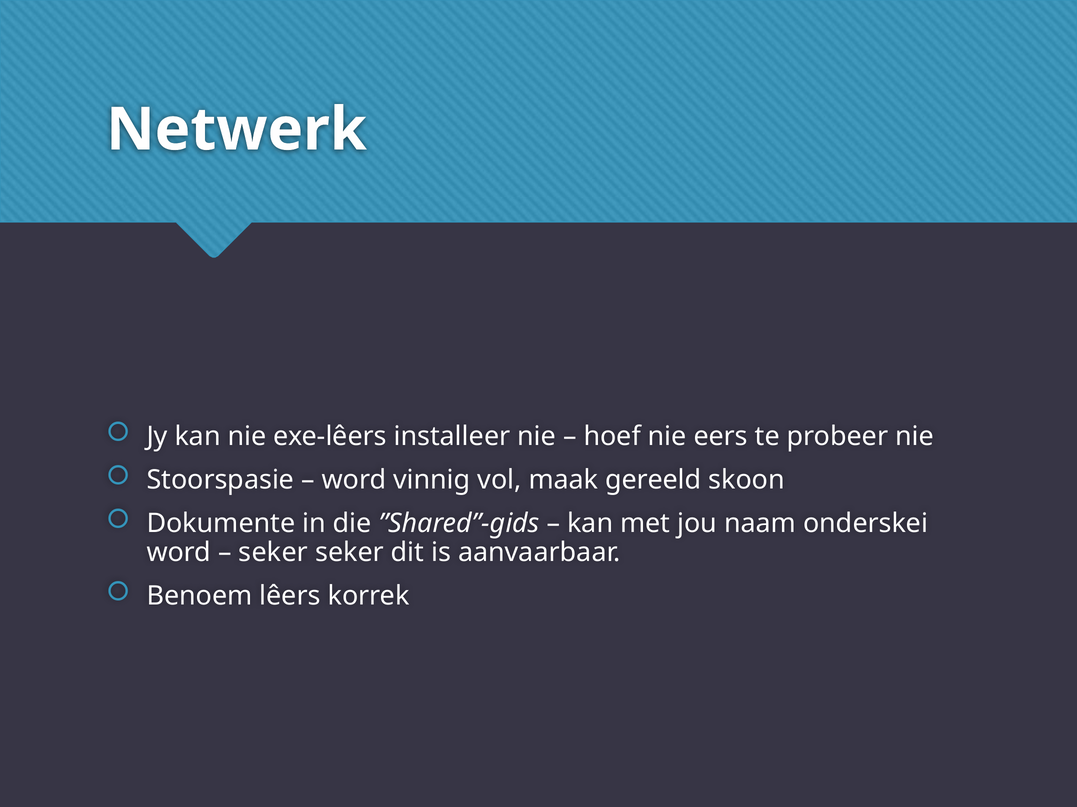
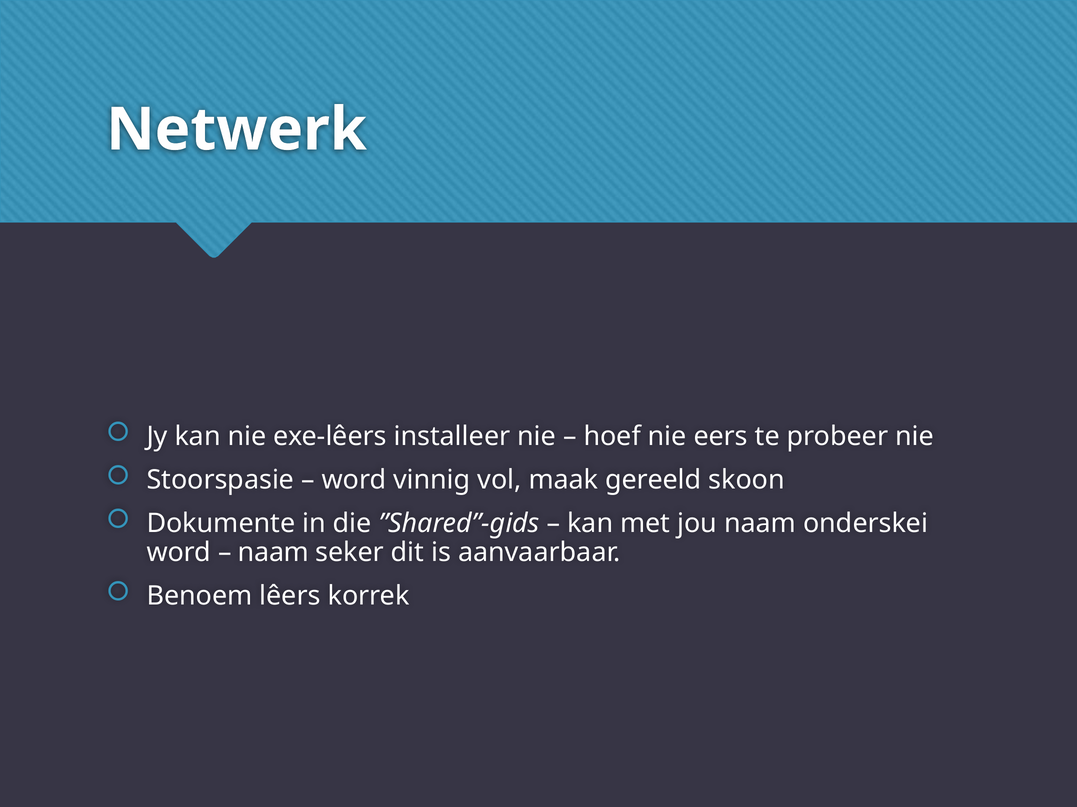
seker: seker -> naam (274, 553)
